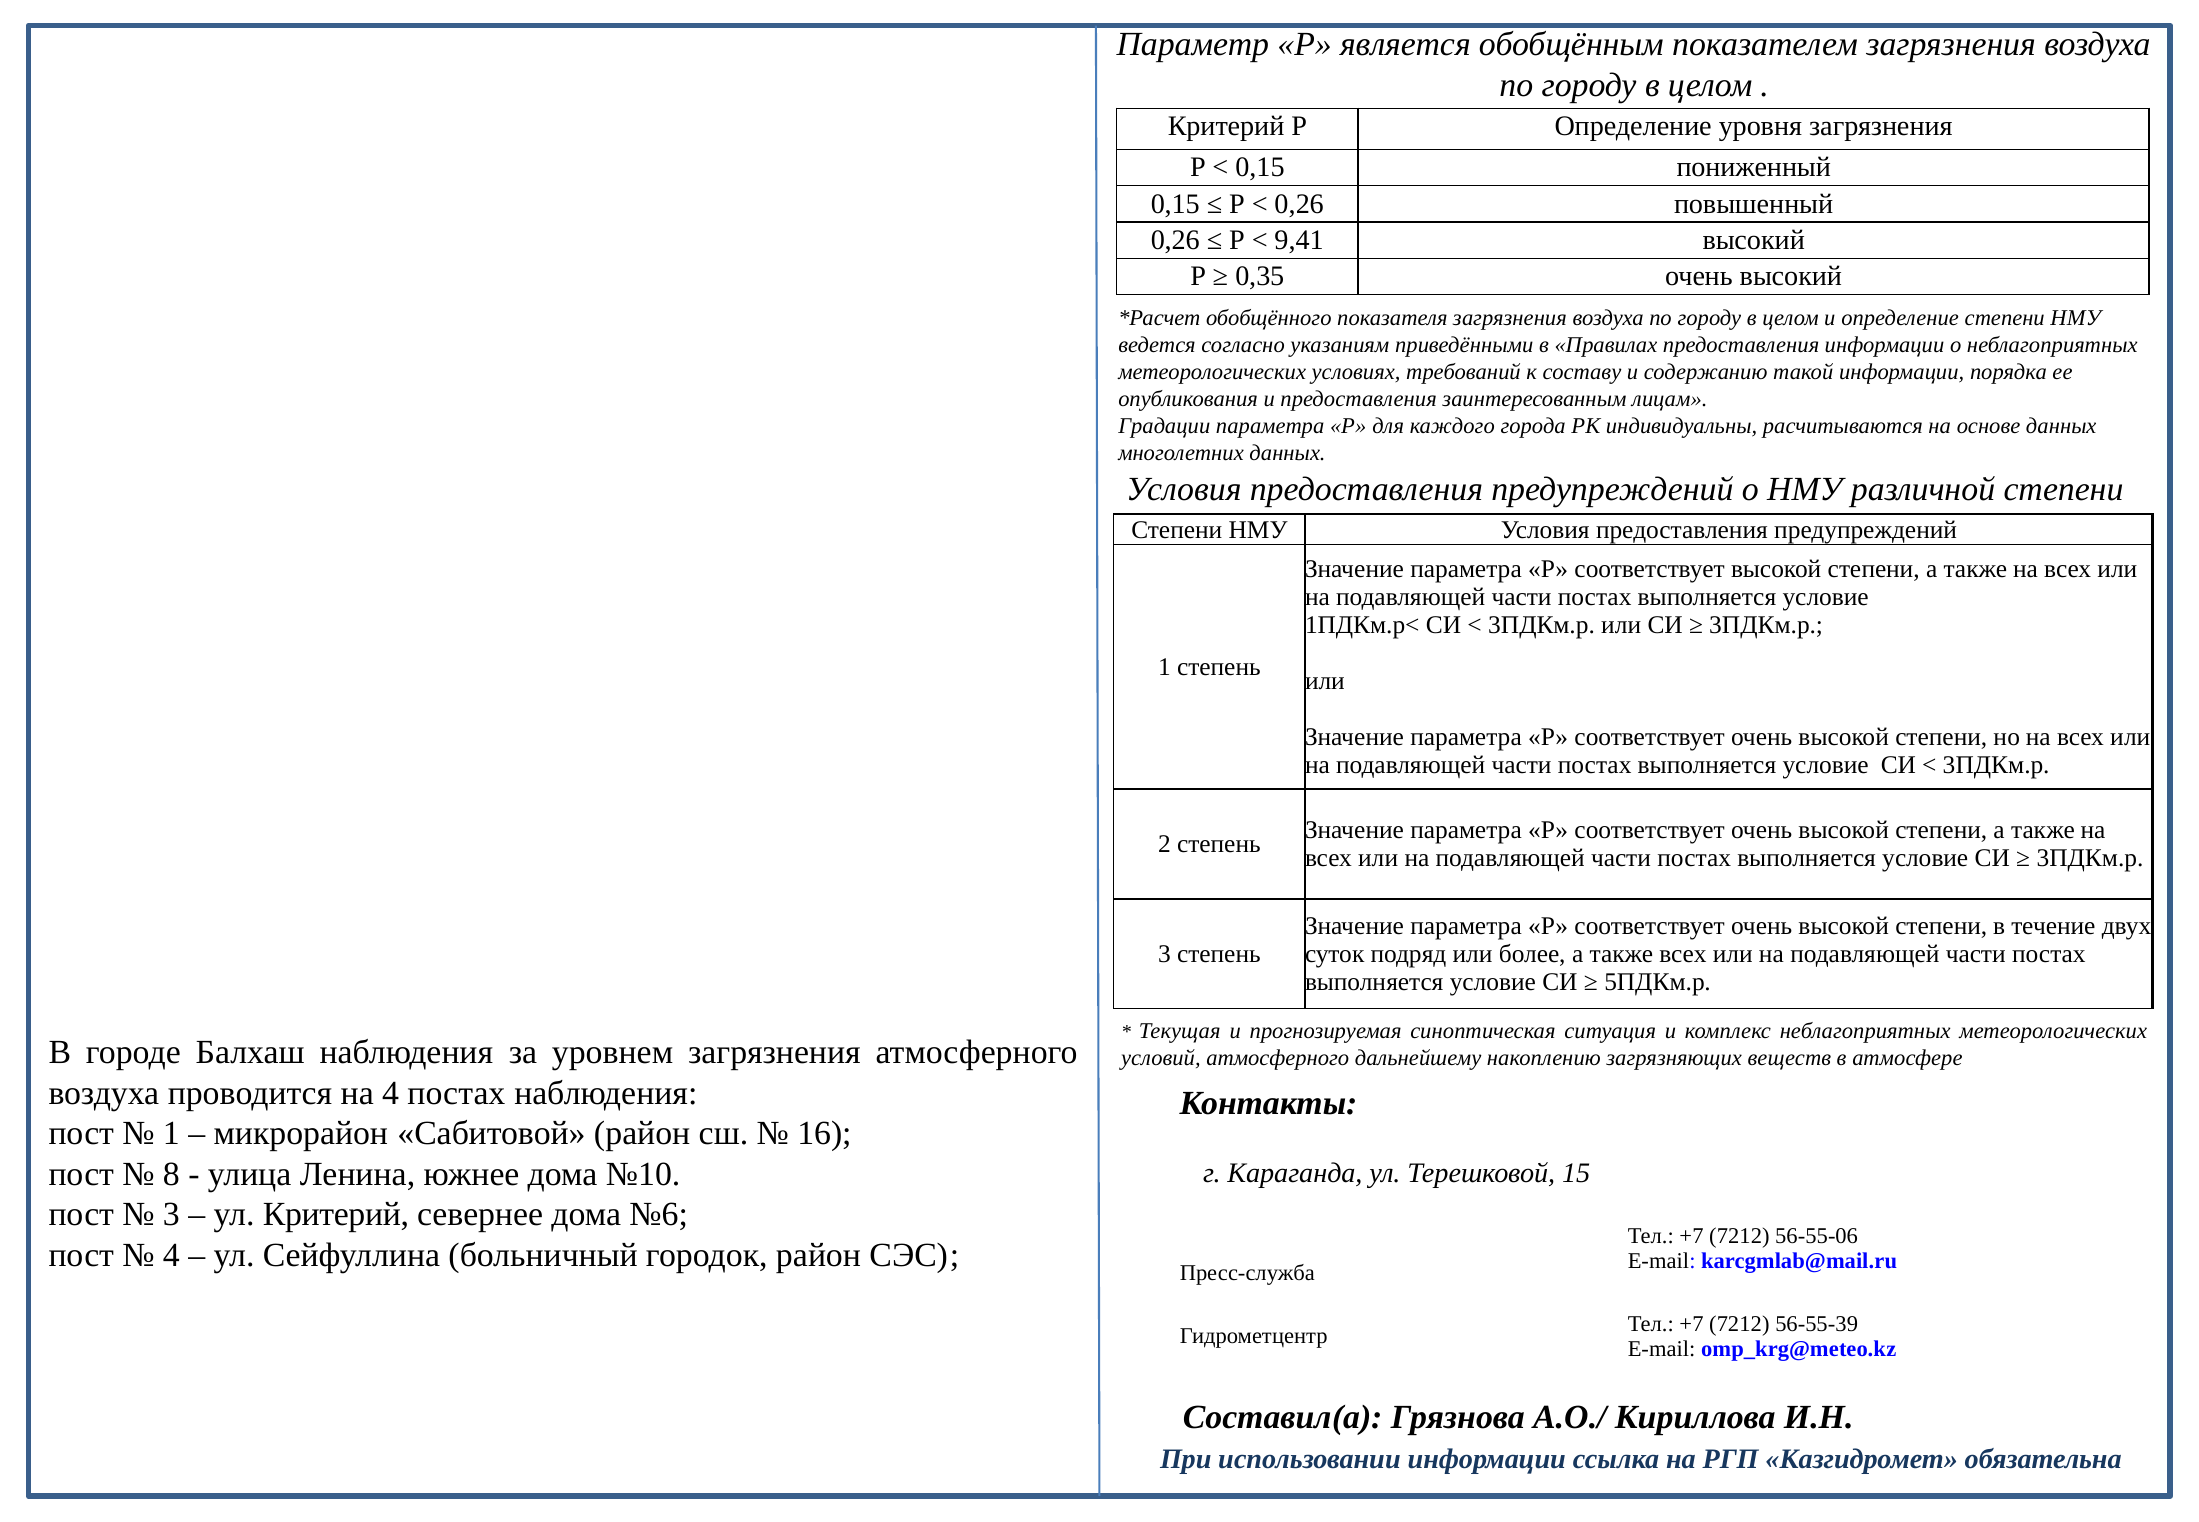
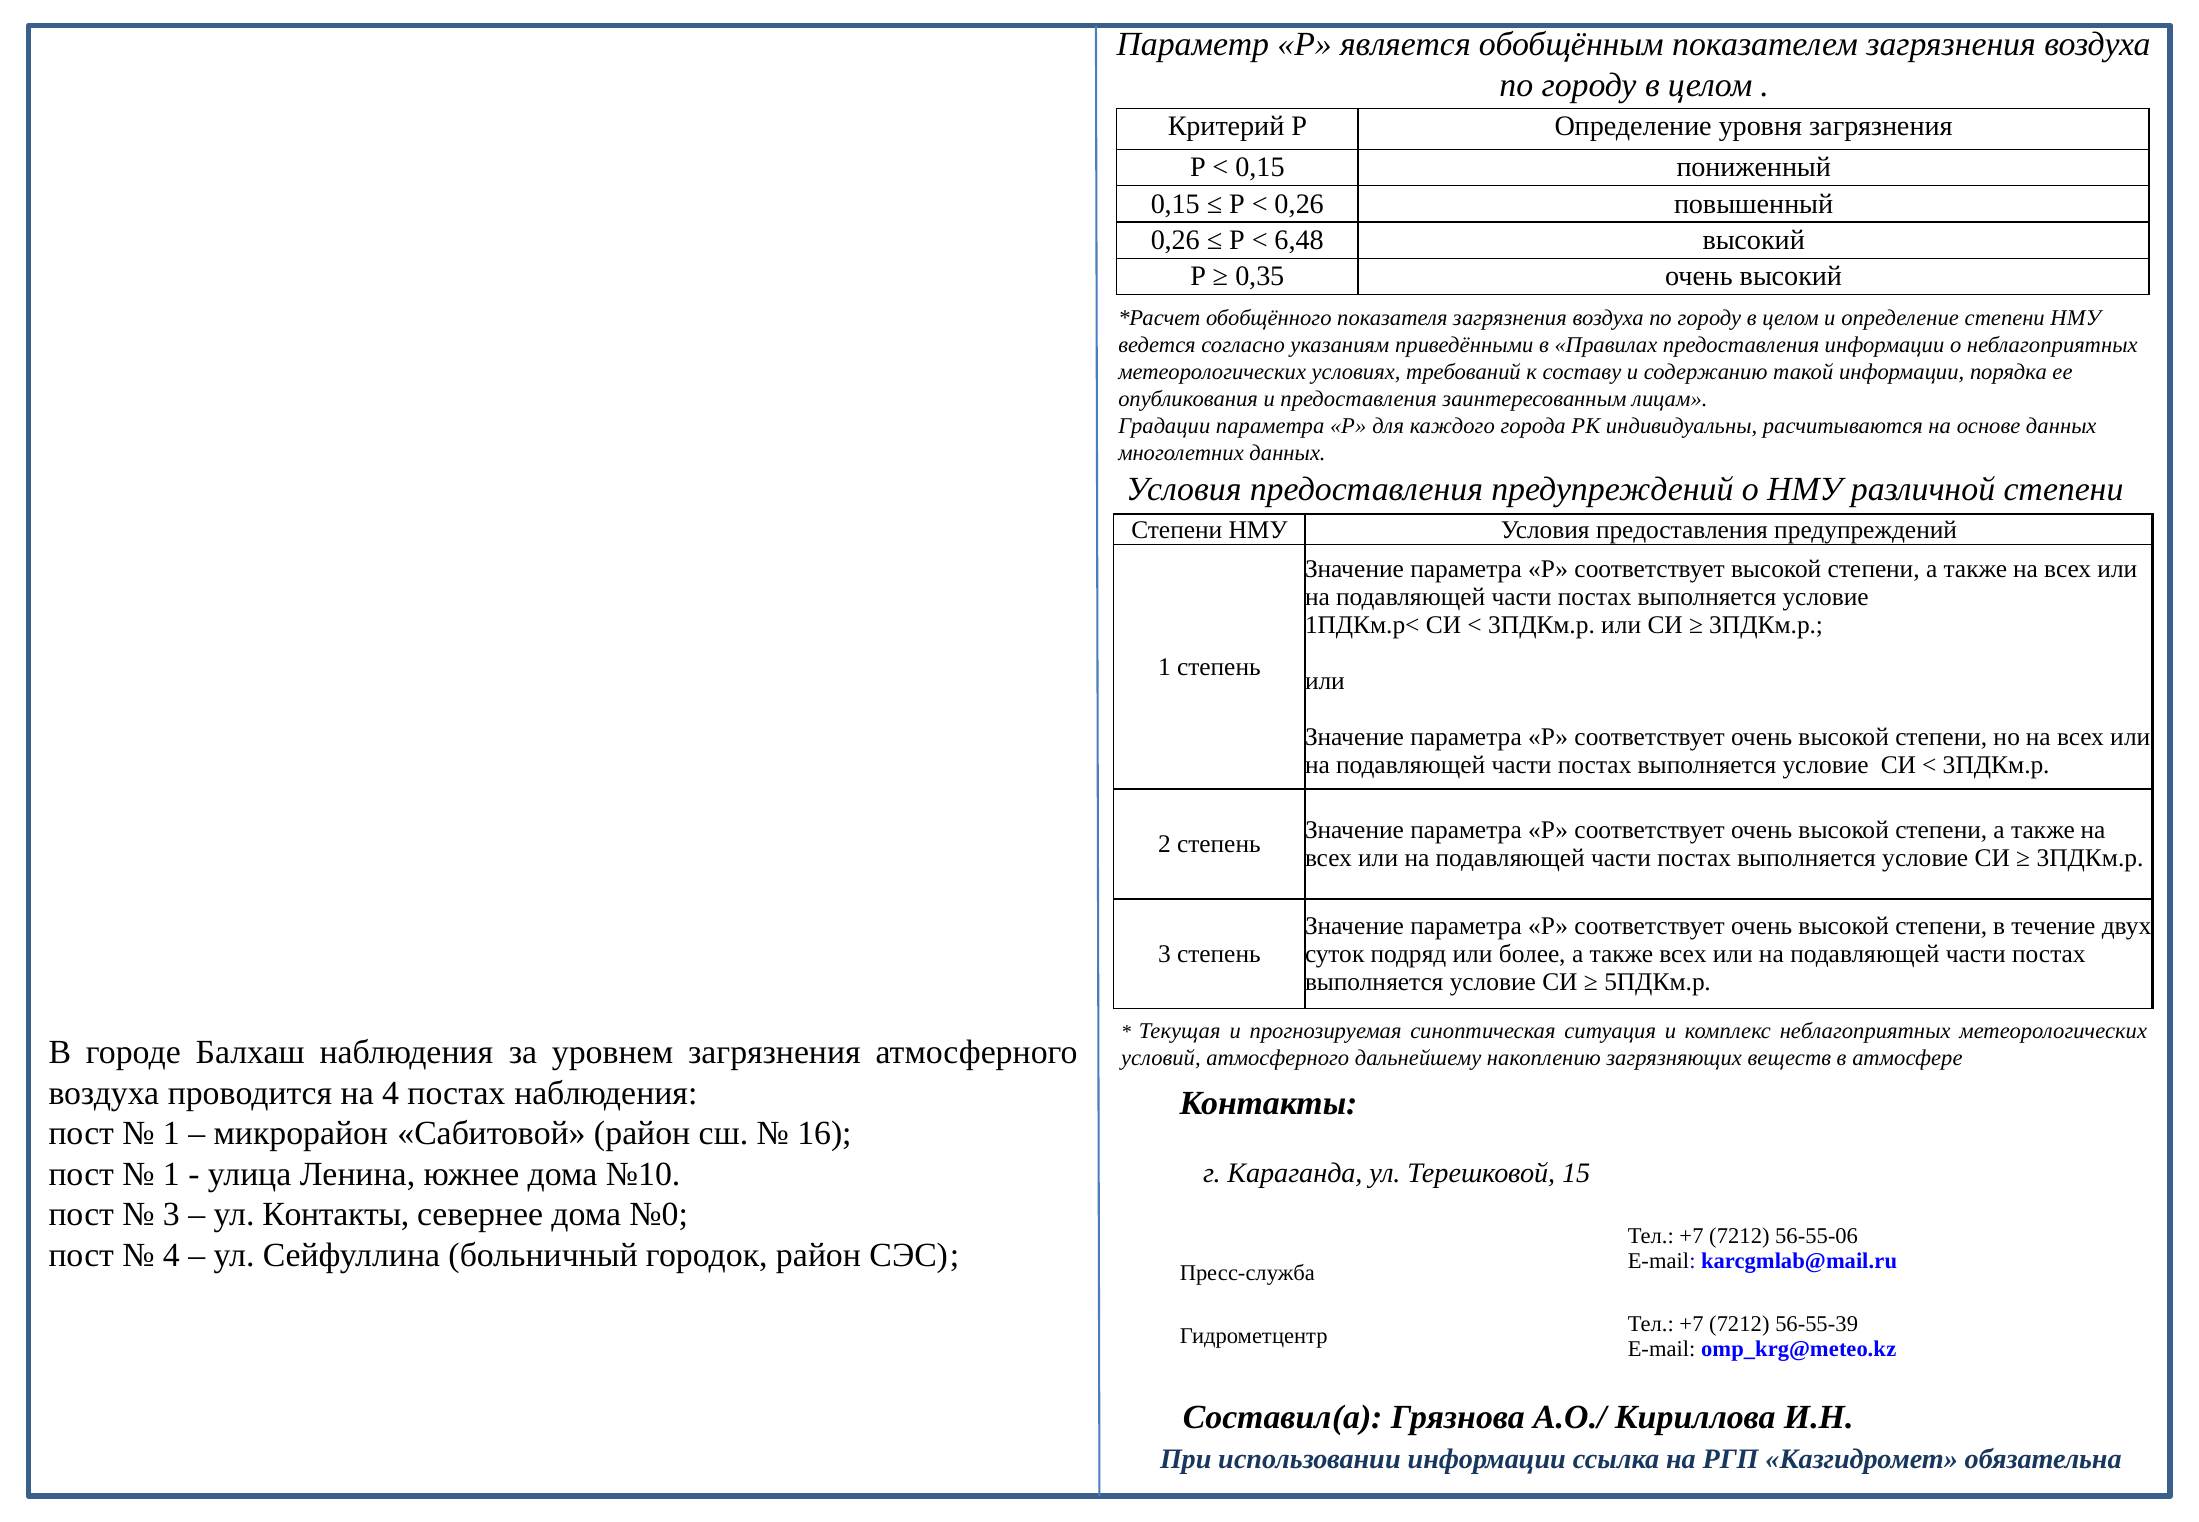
9,41: 9,41 -> 6,48 (1299, 240)
8: 8 -> 1 (171, 1174)
ул Критерий: Критерий -> Контакты (336, 1215)
№6: №6 -> №0 (659, 1215)
